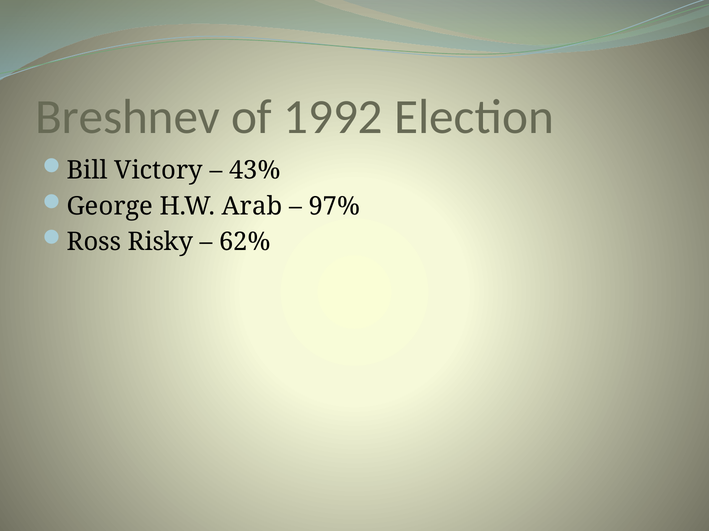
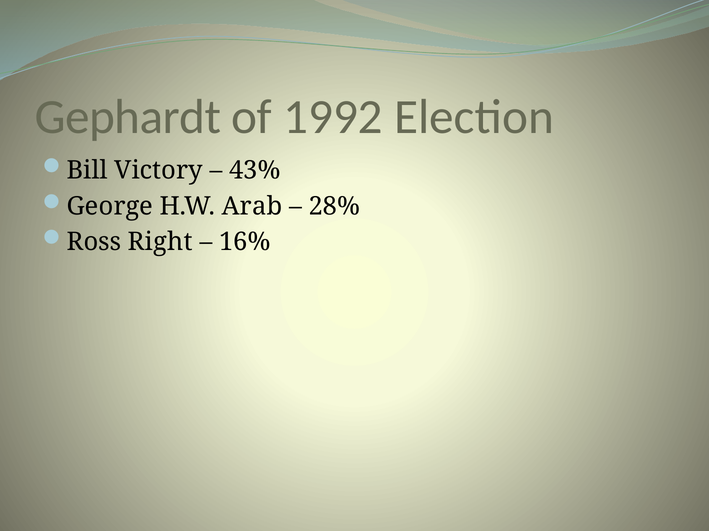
Breshnev: Breshnev -> Gephardt (128, 117)
97%: 97% -> 28% (334, 207)
Risky: Risky -> Right (160, 242)
62%: 62% -> 16% (245, 242)
